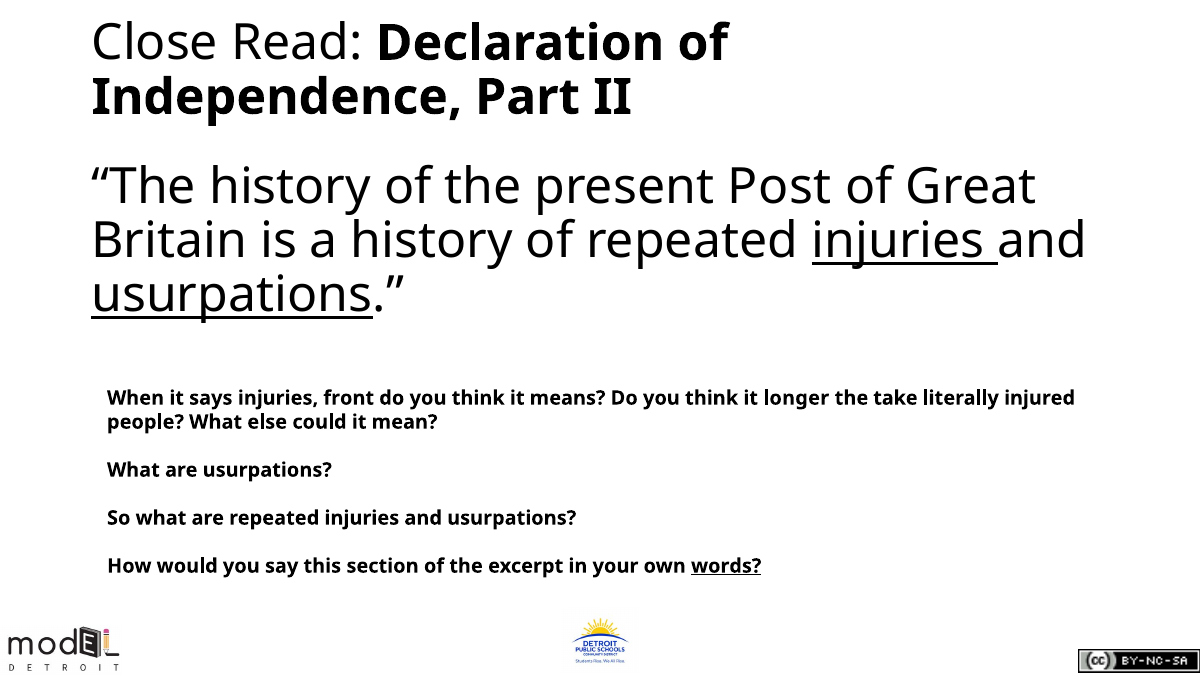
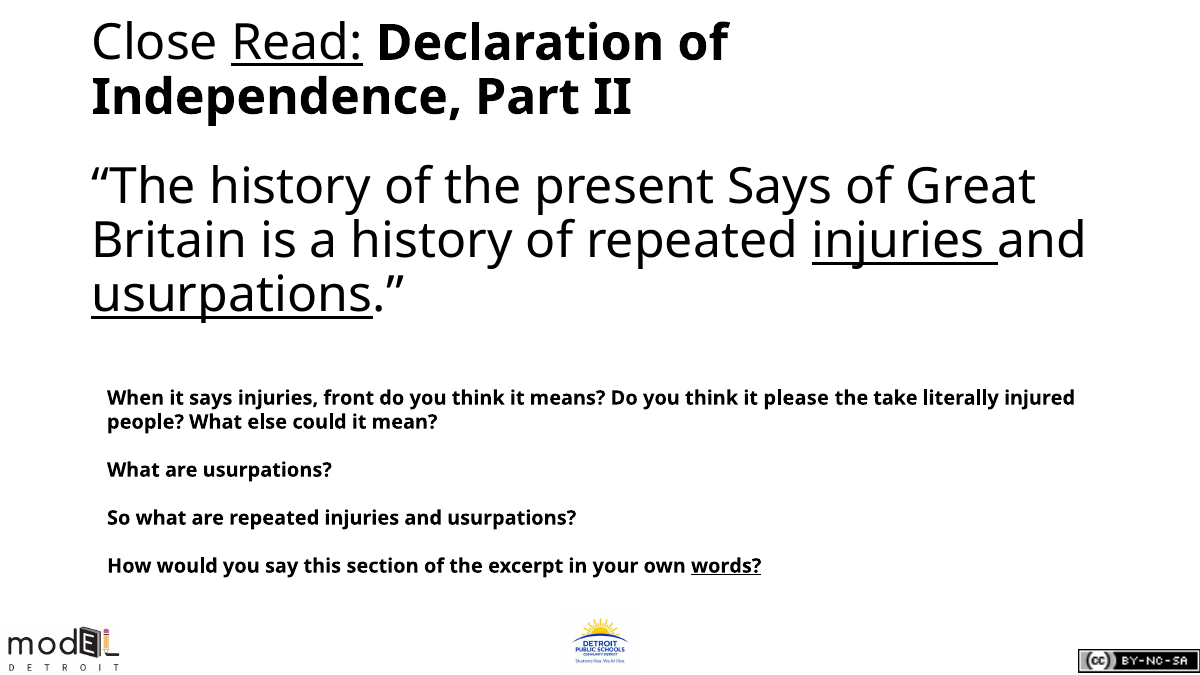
Read underline: none -> present (297, 43)
present Post: Post -> Says (780, 187)
longer: longer -> please (796, 398)
